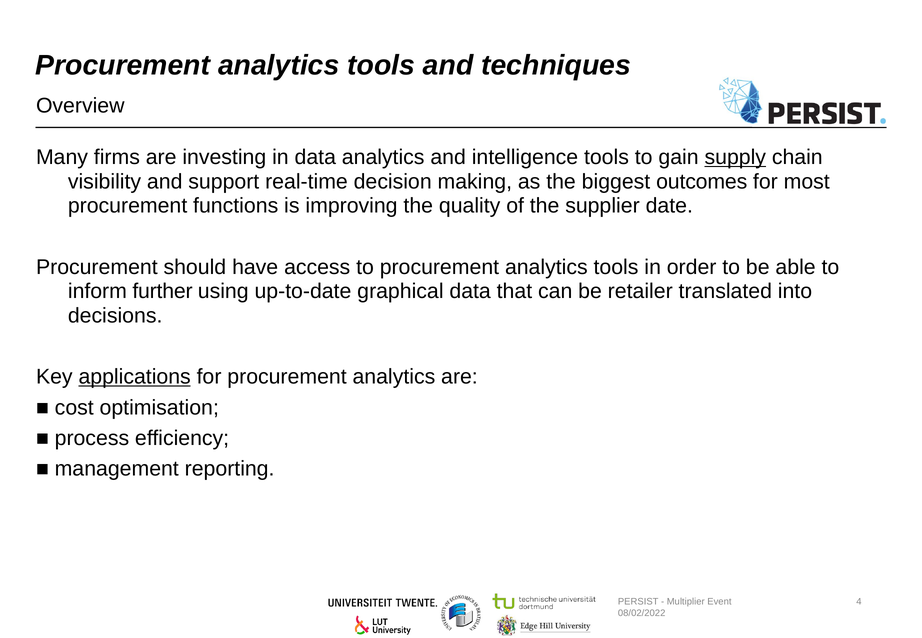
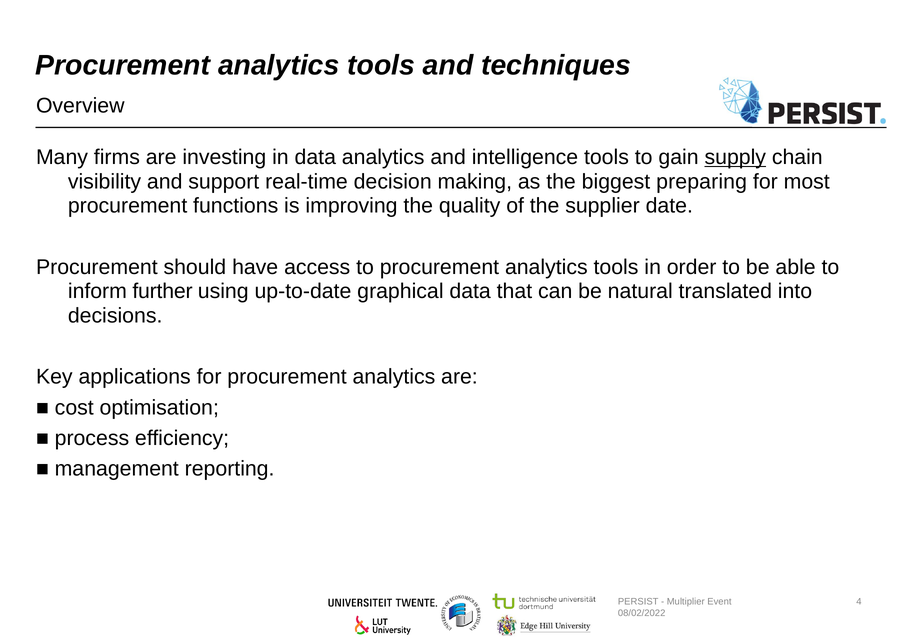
outcomes: outcomes -> preparing (702, 182)
retailer: retailer -> natural (640, 291)
applications underline: present -> none (135, 377)
